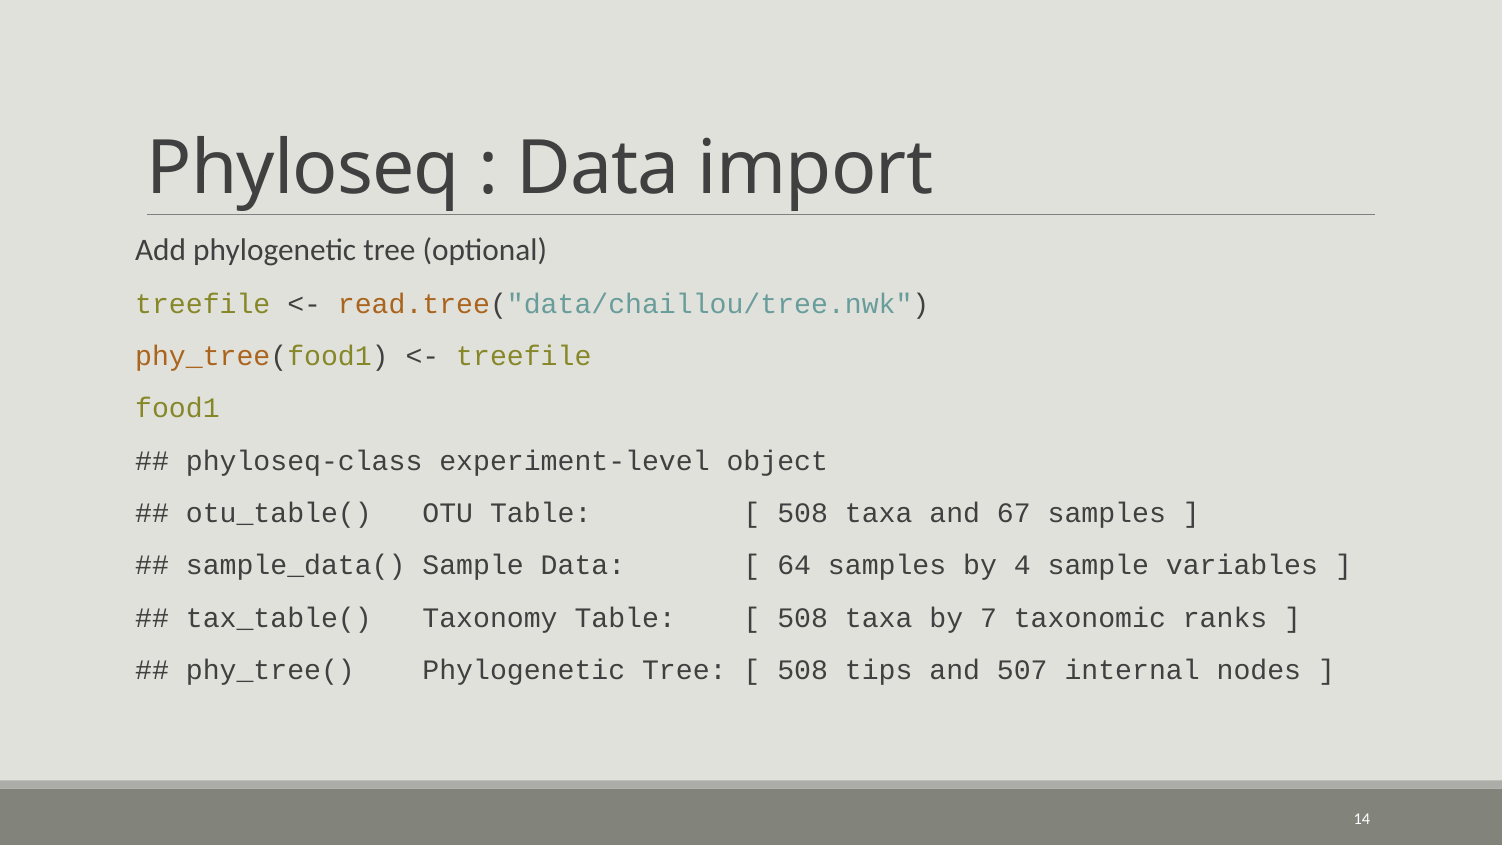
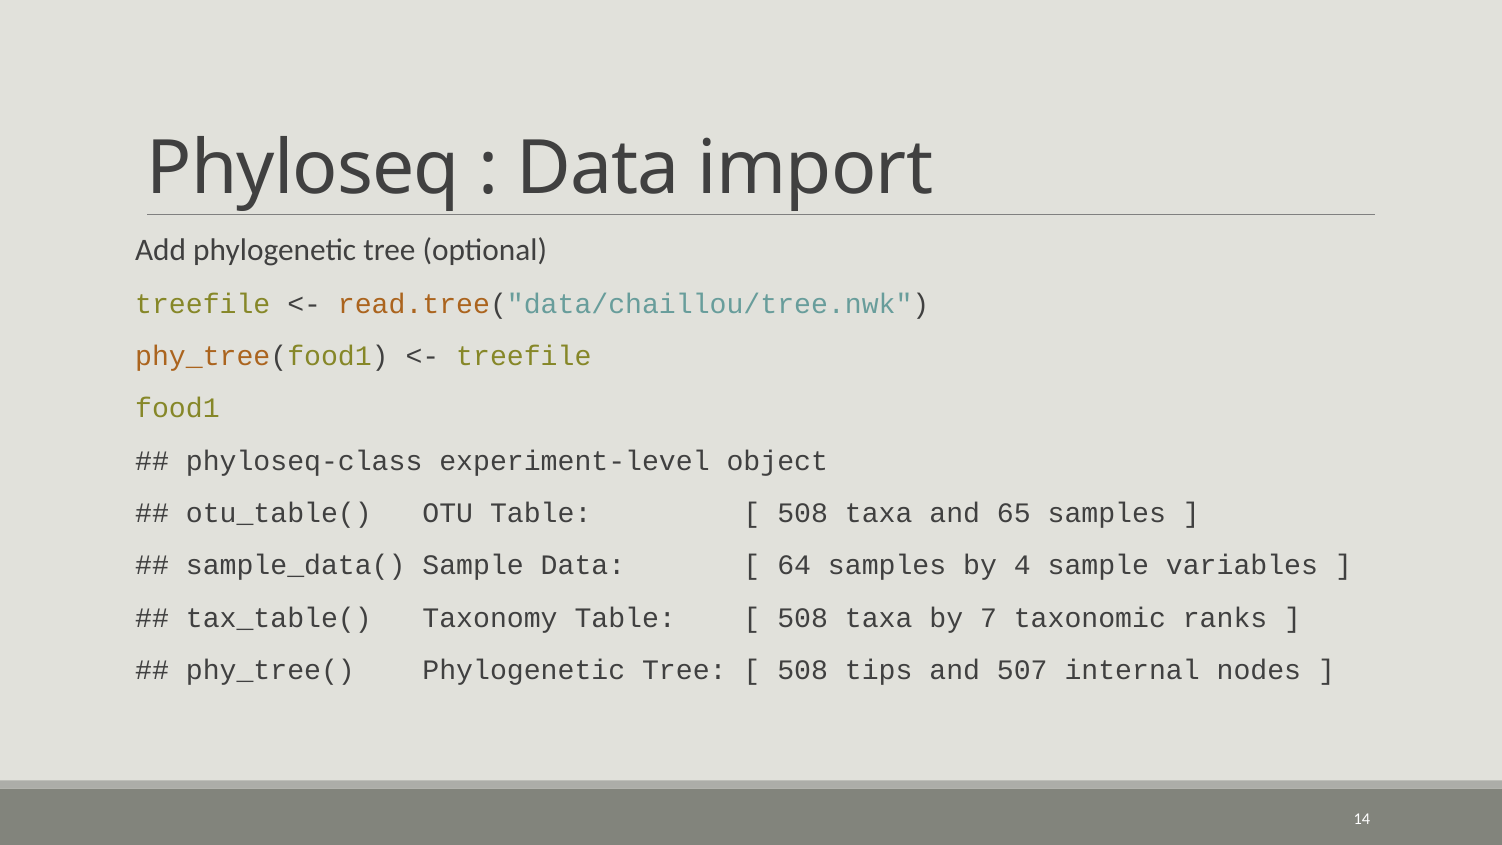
67: 67 -> 65 (1014, 513)
